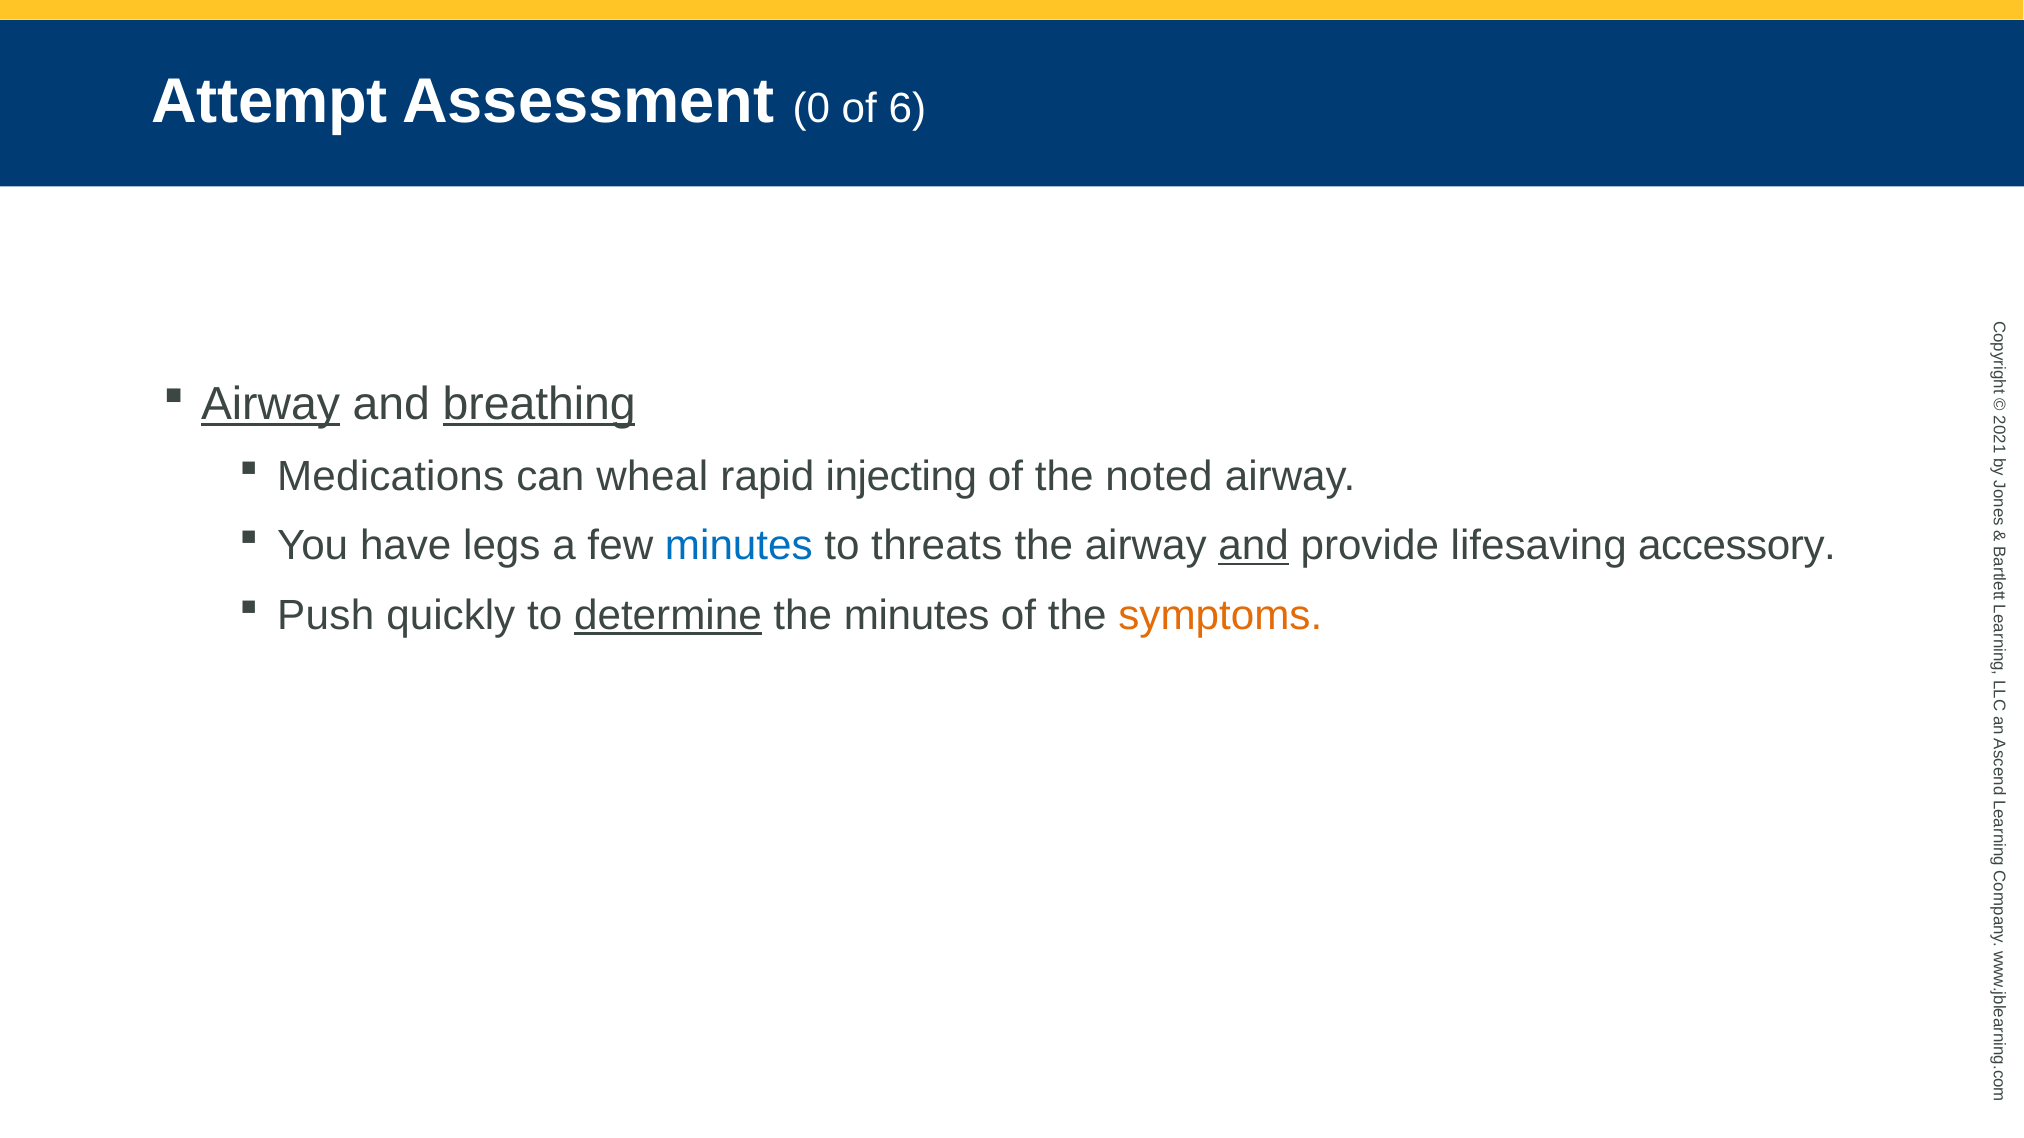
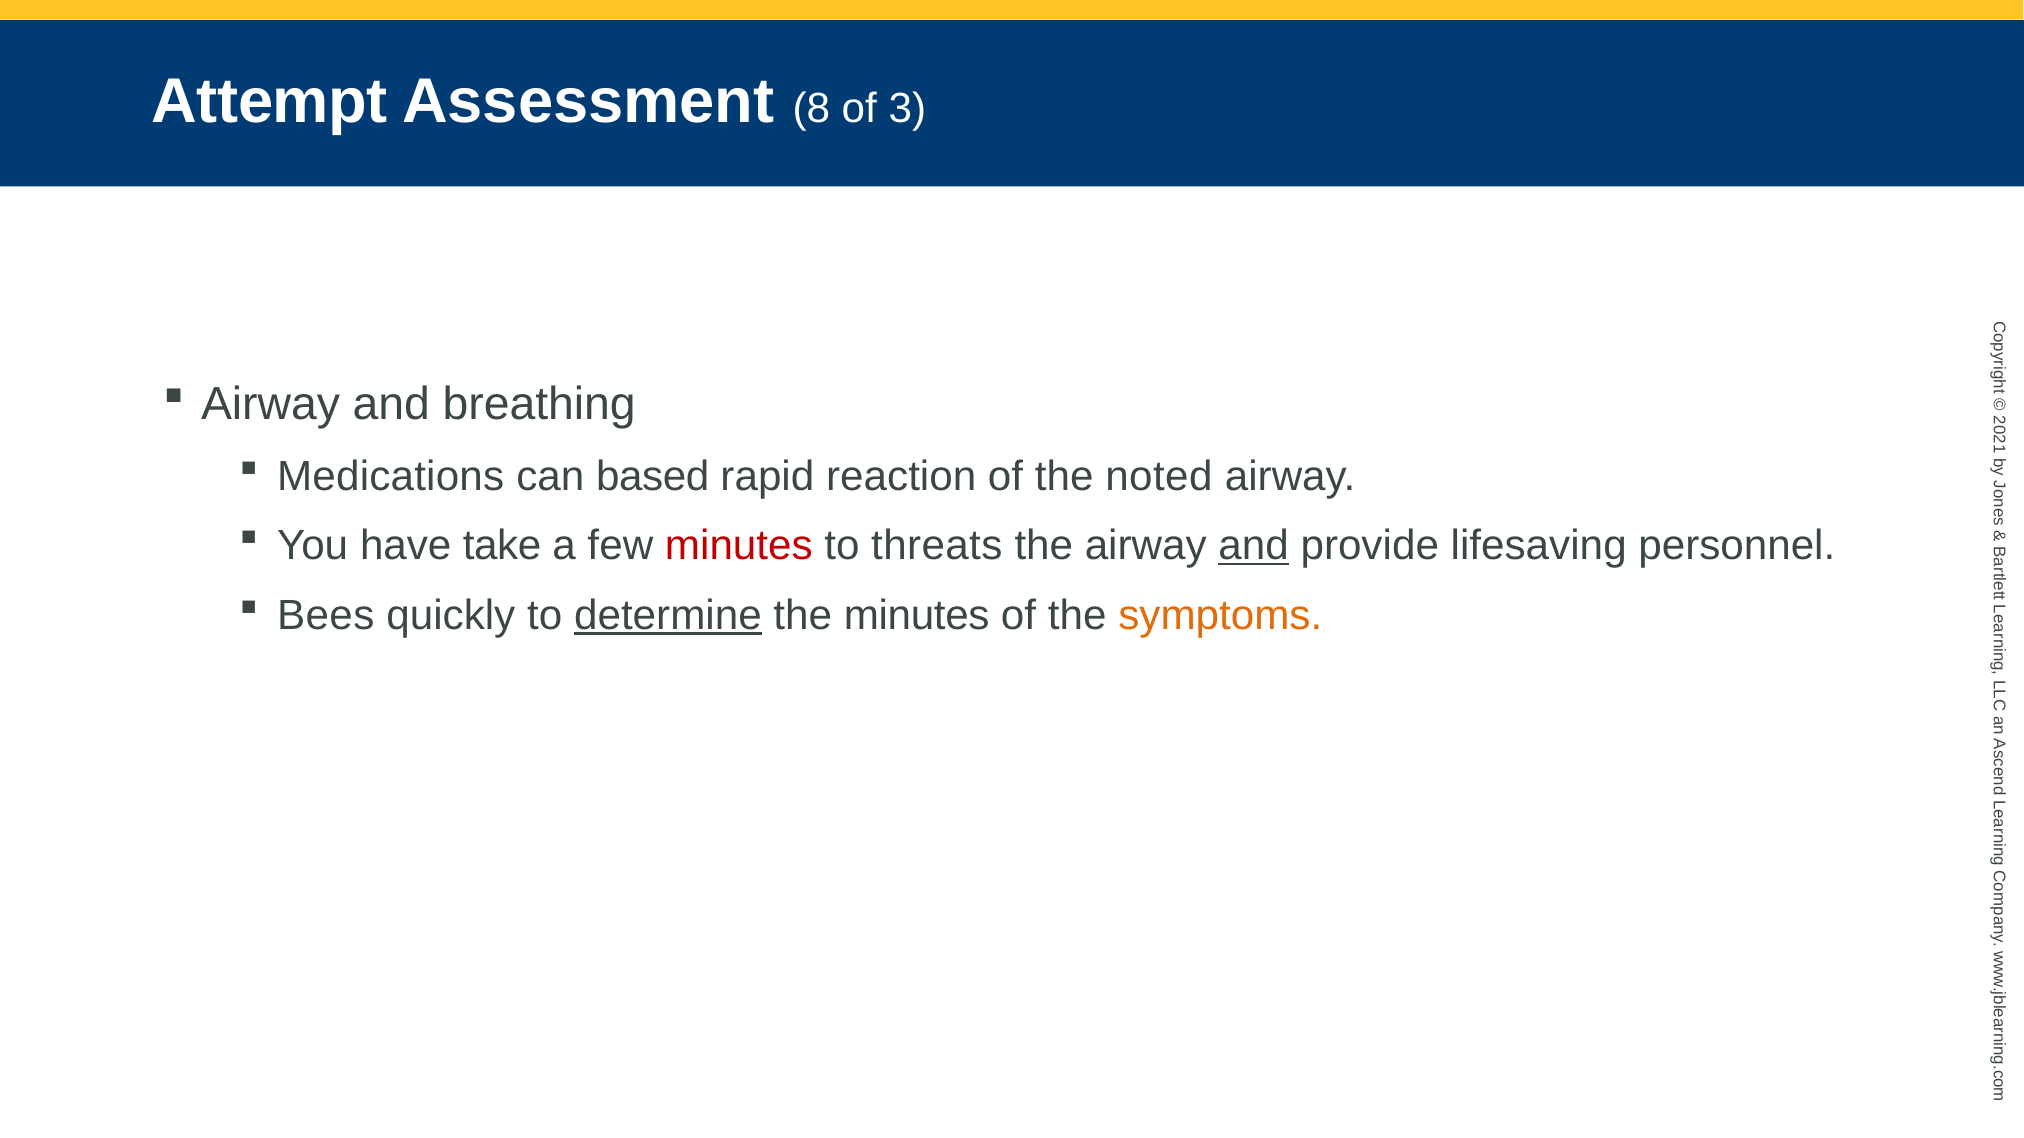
Assessment 0: 0 -> 8 (811, 109)
6: 6 -> 3 (907, 109)
Airway underline: present -> none (271, 404)
breathing underline: present -> none (539, 404)
wheal: wheal -> based (653, 476)
injecting: injecting -> reaction (901, 476)
legs: legs -> take (502, 546)
minutes colour: blue -> red (739, 546)
accessory: accessory -> personnel (1737, 546)
Push: Push -> Bees (326, 616)
